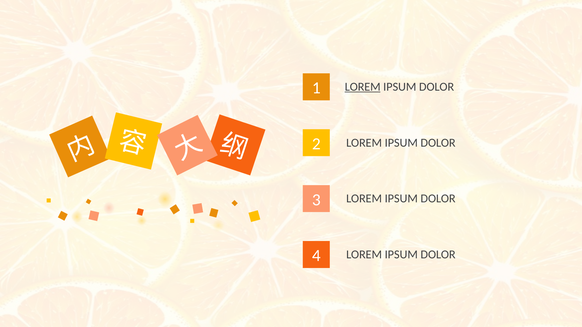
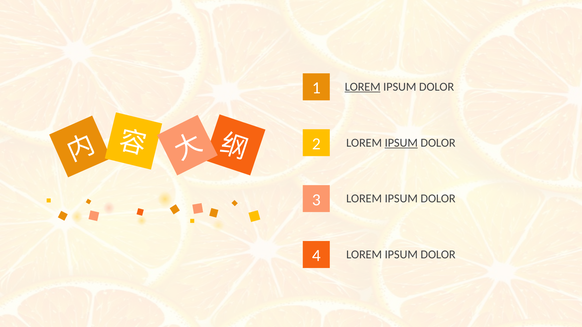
IPSUM underline: none -> present (401, 143)
